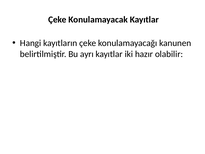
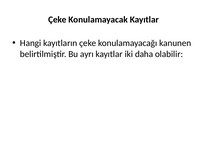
hazır: hazır -> daha (144, 54)
